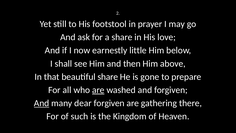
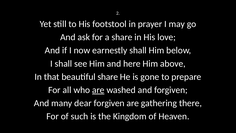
earnestly little: little -> shall (138, 50)
then: then -> here (132, 63)
And underline: present -> none (42, 103)
